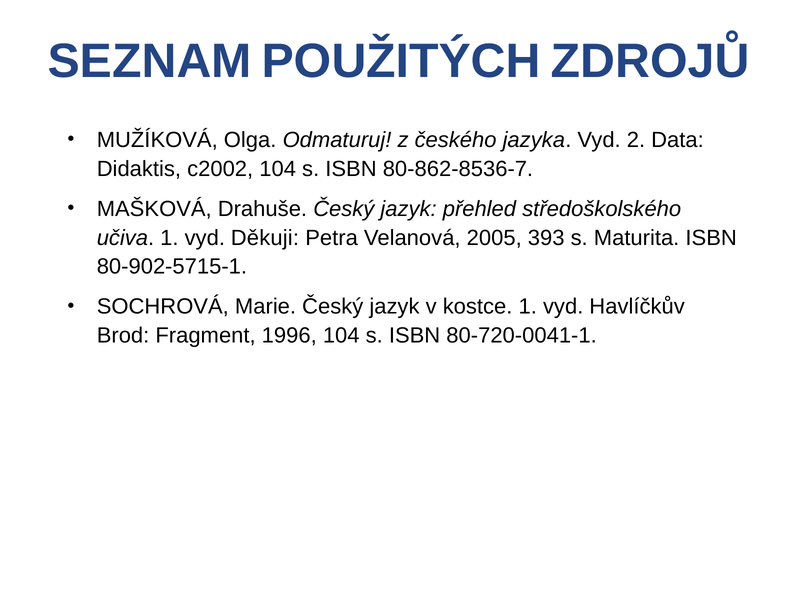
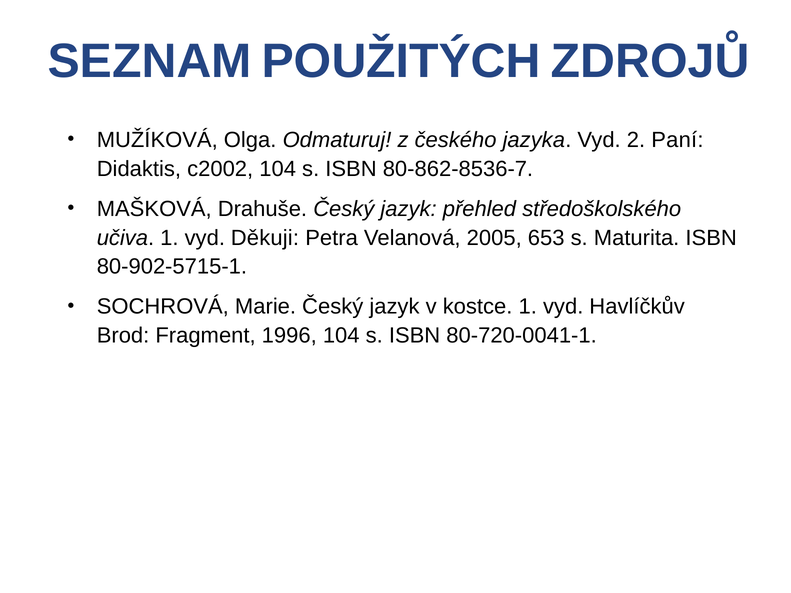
Data: Data -> Paní (677, 140)
393: 393 -> 653 (546, 238)
